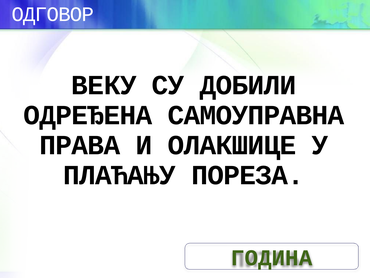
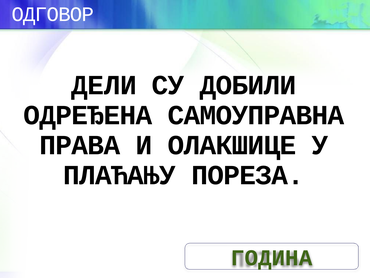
ВЕКУ: ВЕКУ -> ДЕЛИ (104, 85)
